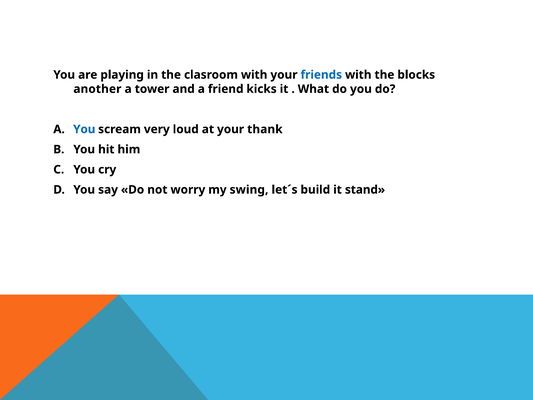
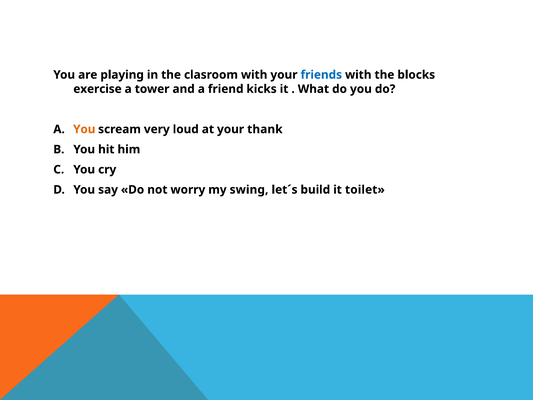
another: another -> exercise (97, 89)
You colour: blue -> orange (84, 129)
stand: stand -> toilet (365, 190)
